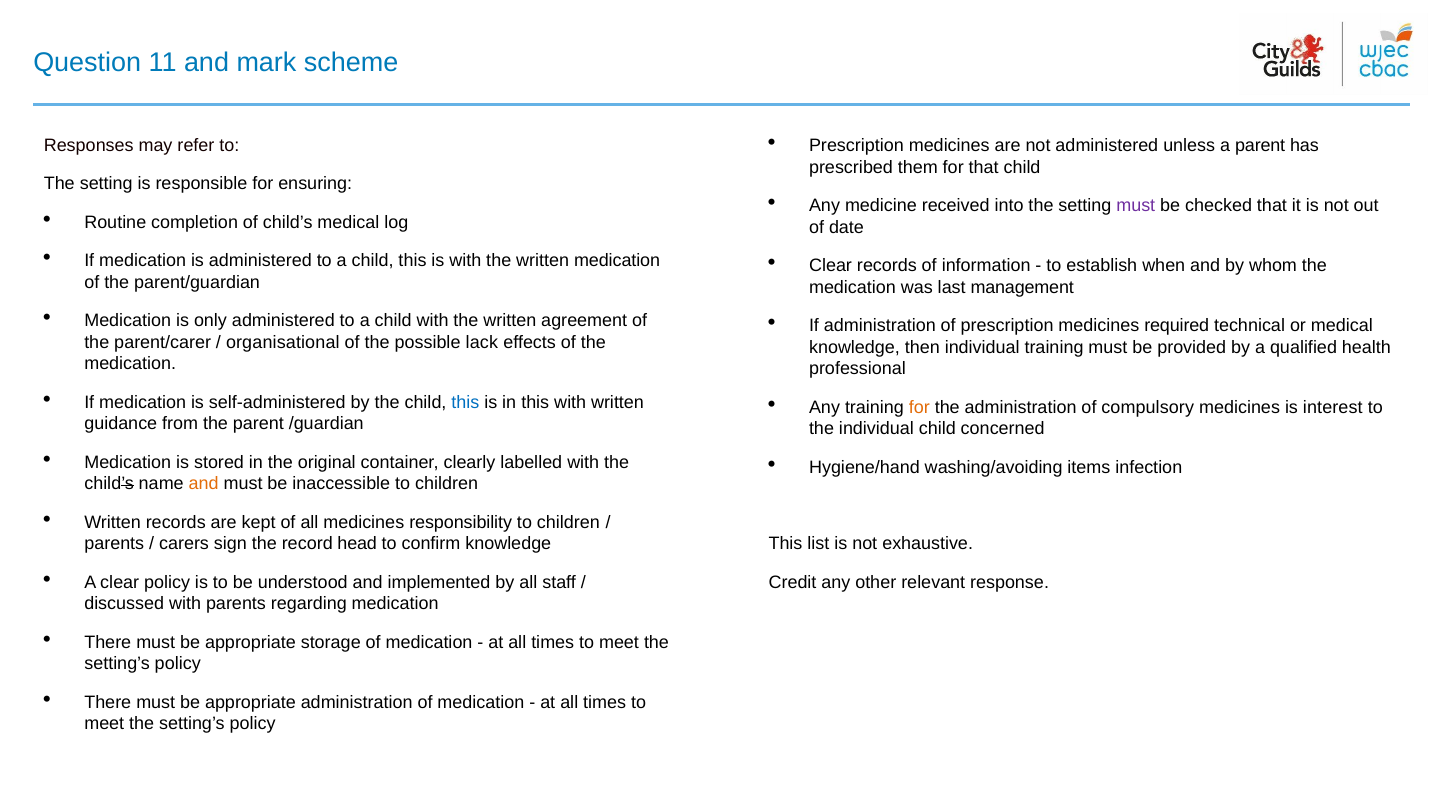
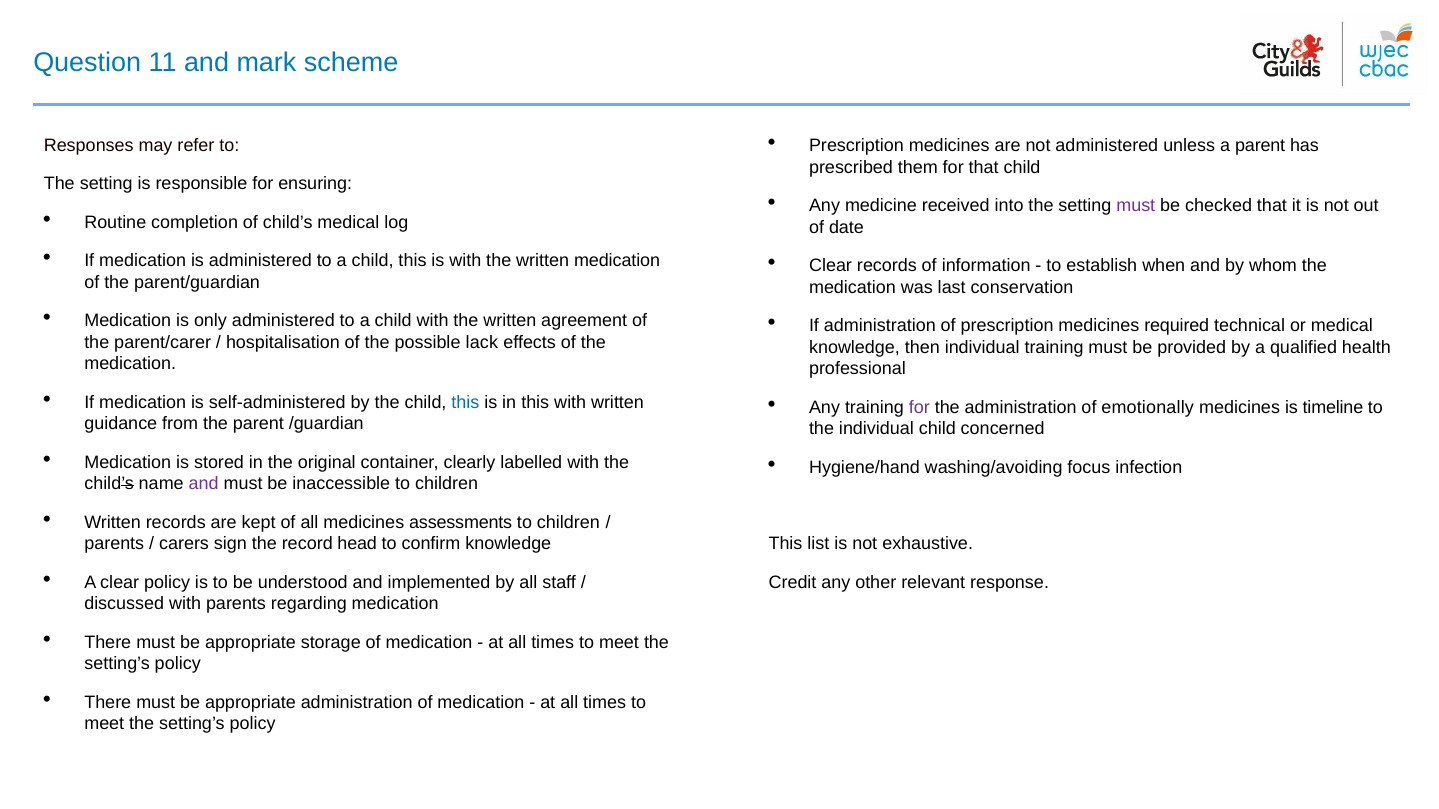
management: management -> conservation (1022, 287)
organisational: organisational -> hospitalisation (283, 343)
for colour: orange -> purple (919, 407)
compulsory: compulsory -> emotionally (1148, 407)
interest: interest -> timeline (1333, 407)
items: items -> focus (1089, 467)
and colour: orange -> purple (204, 484)
responsibility: responsibility -> assessments (461, 523)
